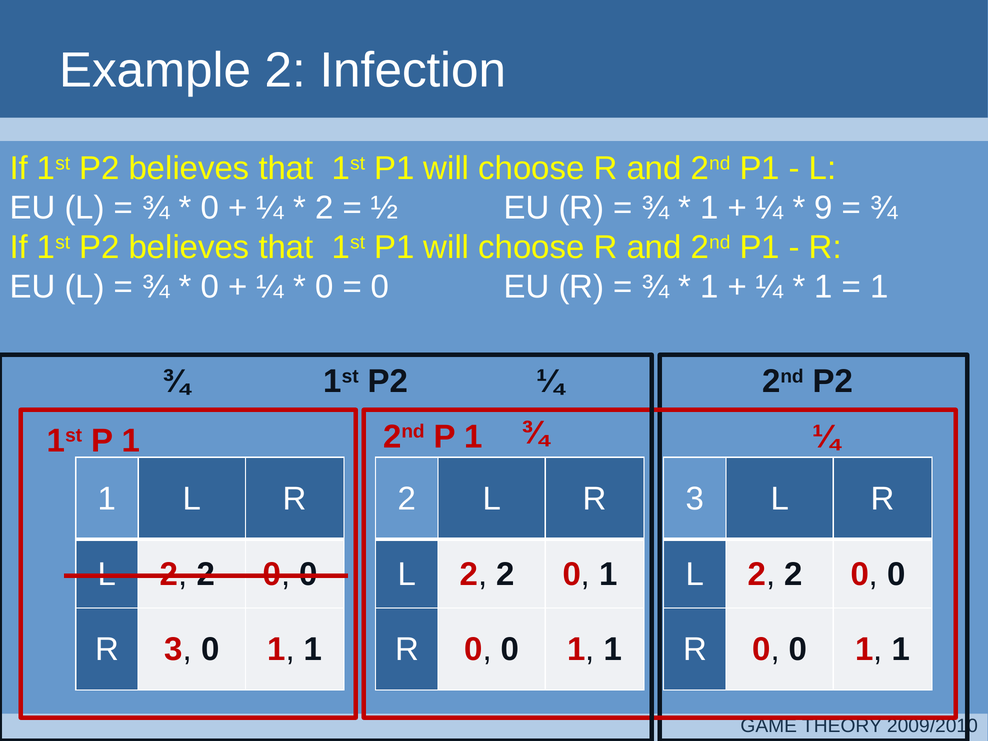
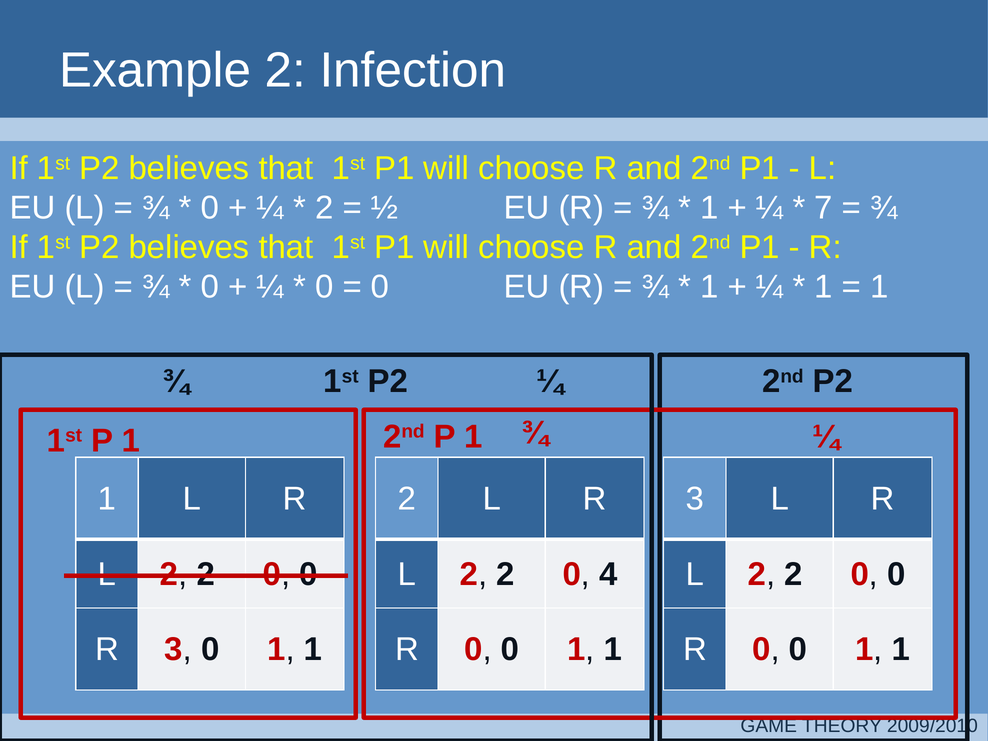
9: 9 -> 7 (824, 208)
2 0 1: 1 -> 4 (608, 574)
